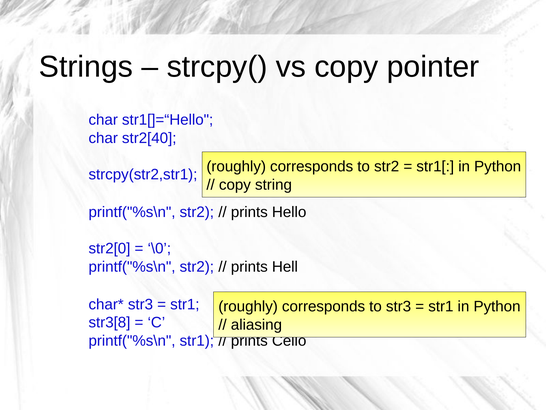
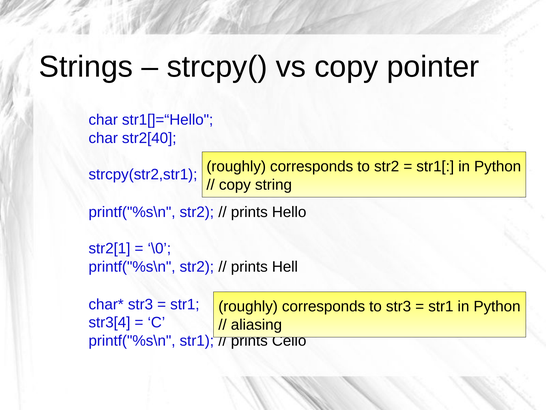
str2[0: str2[0 -> str2[1 (109, 248)
str3[8: str3[8 -> str3[4 (109, 322)
